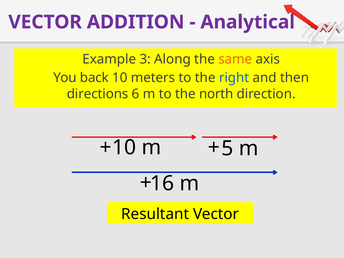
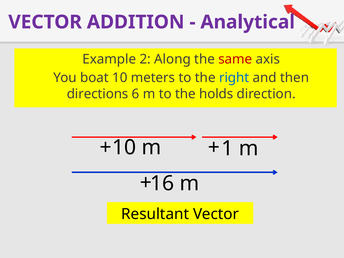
3: 3 -> 2 (145, 59)
same colour: orange -> red (235, 59)
back: back -> boat (94, 78)
north: north -> holds (216, 94)
5: 5 -> 1 (227, 148)
